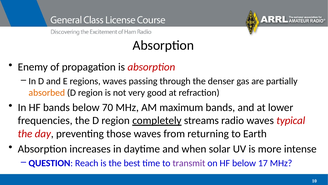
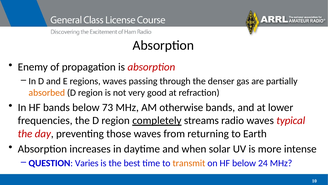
70: 70 -> 73 (108, 107)
maximum: maximum -> otherwise (181, 107)
Reach: Reach -> Varies (87, 163)
transmit colour: purple -> orange (189, 163)
17: 17 -> 24 (263, 163)
